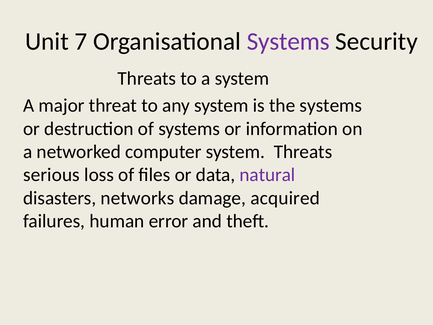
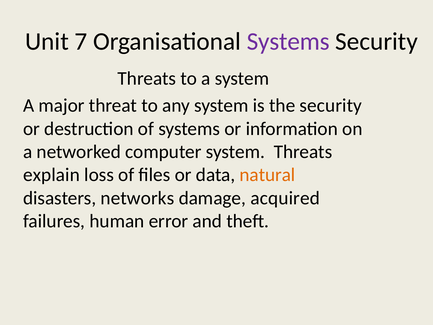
the systems: systems -> security (331, 105)
serious: serious -> explain (51, 175)
natural colour: purple -> orange (267, 175)
